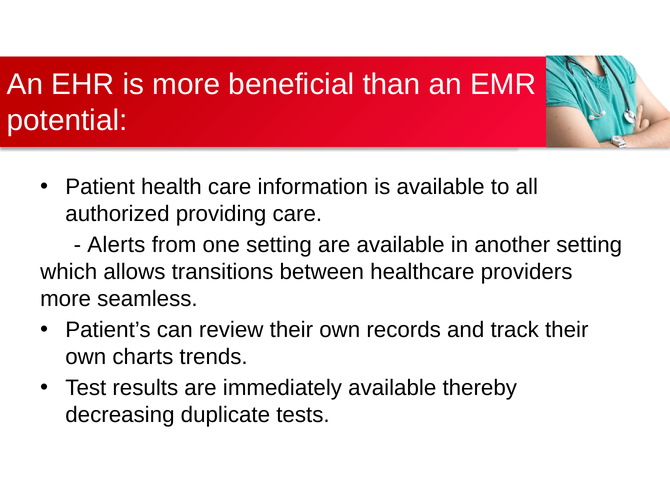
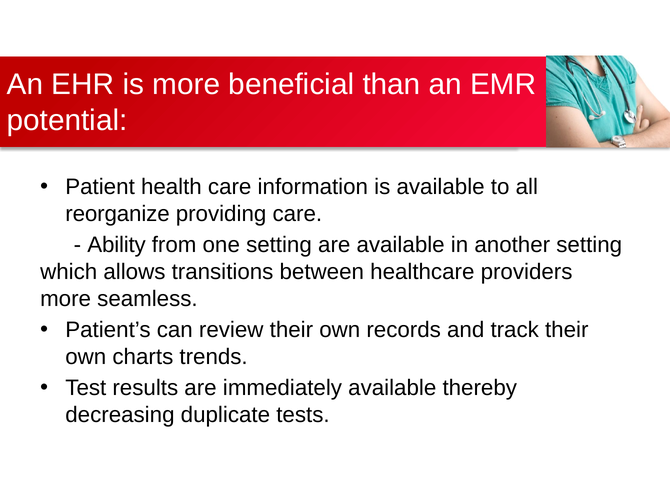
authorized: authorized -> reorganize (118, 214)
Alerts: Alerts -> Ability (117, 245)
